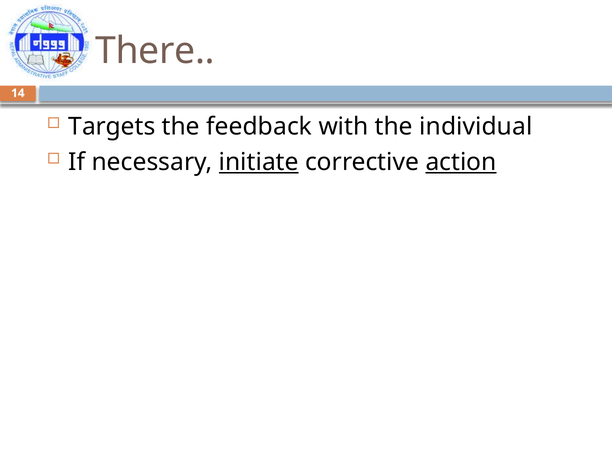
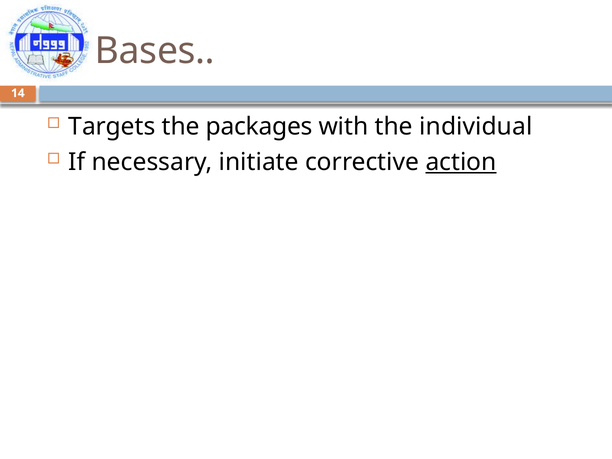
There: There -> Bases (155, 51)
feedback: feedback -> packages (259, 127)
initiate underline: present -> none (259, 162)
